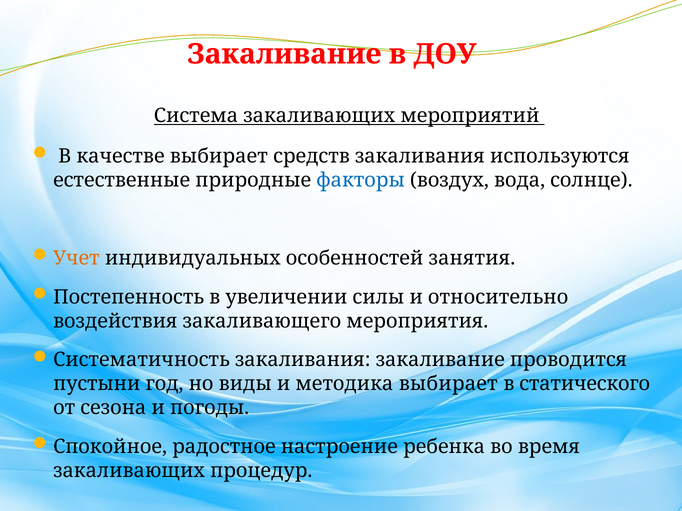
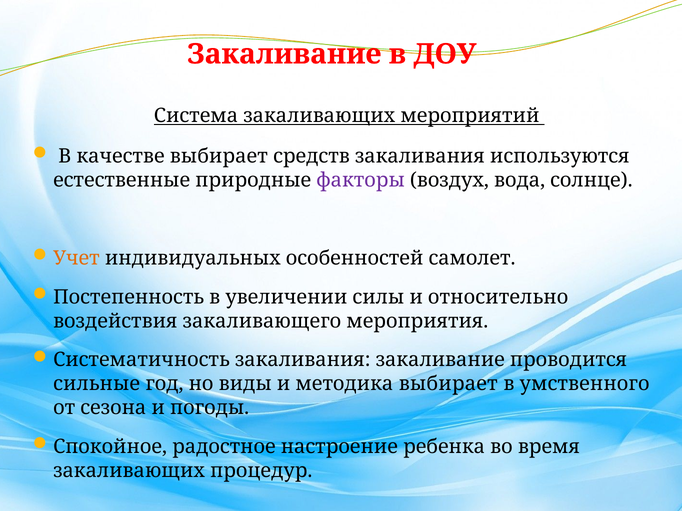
факторы colour: blue -> purple (361, 180)
занятия: занятия -> самолет (472, 258)
пустыни: пустыни -> сильные (97, 384)
статического: статического -> умственного (585, 384)
